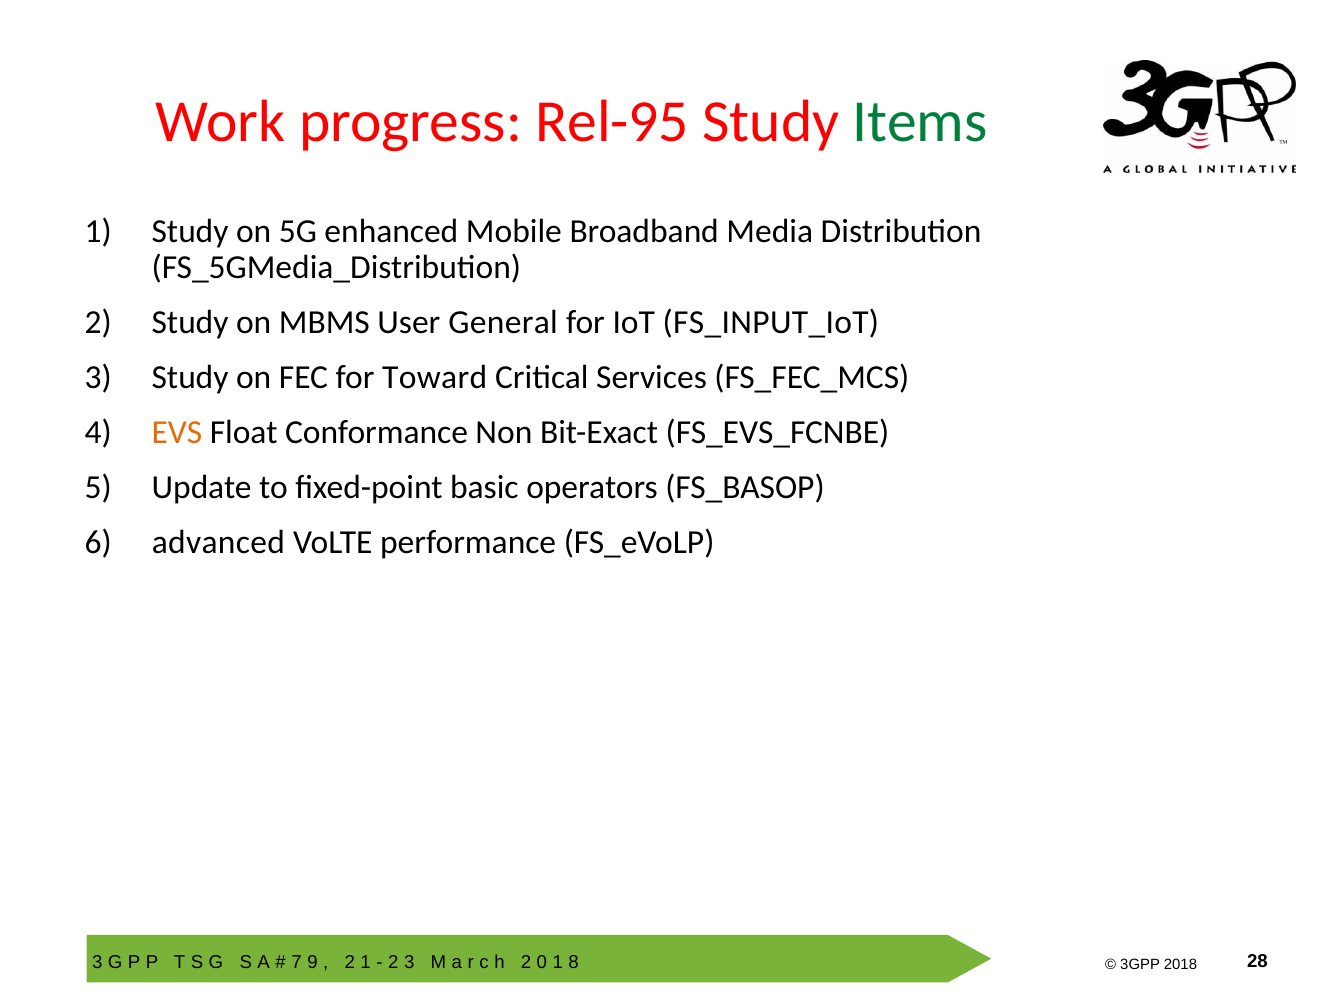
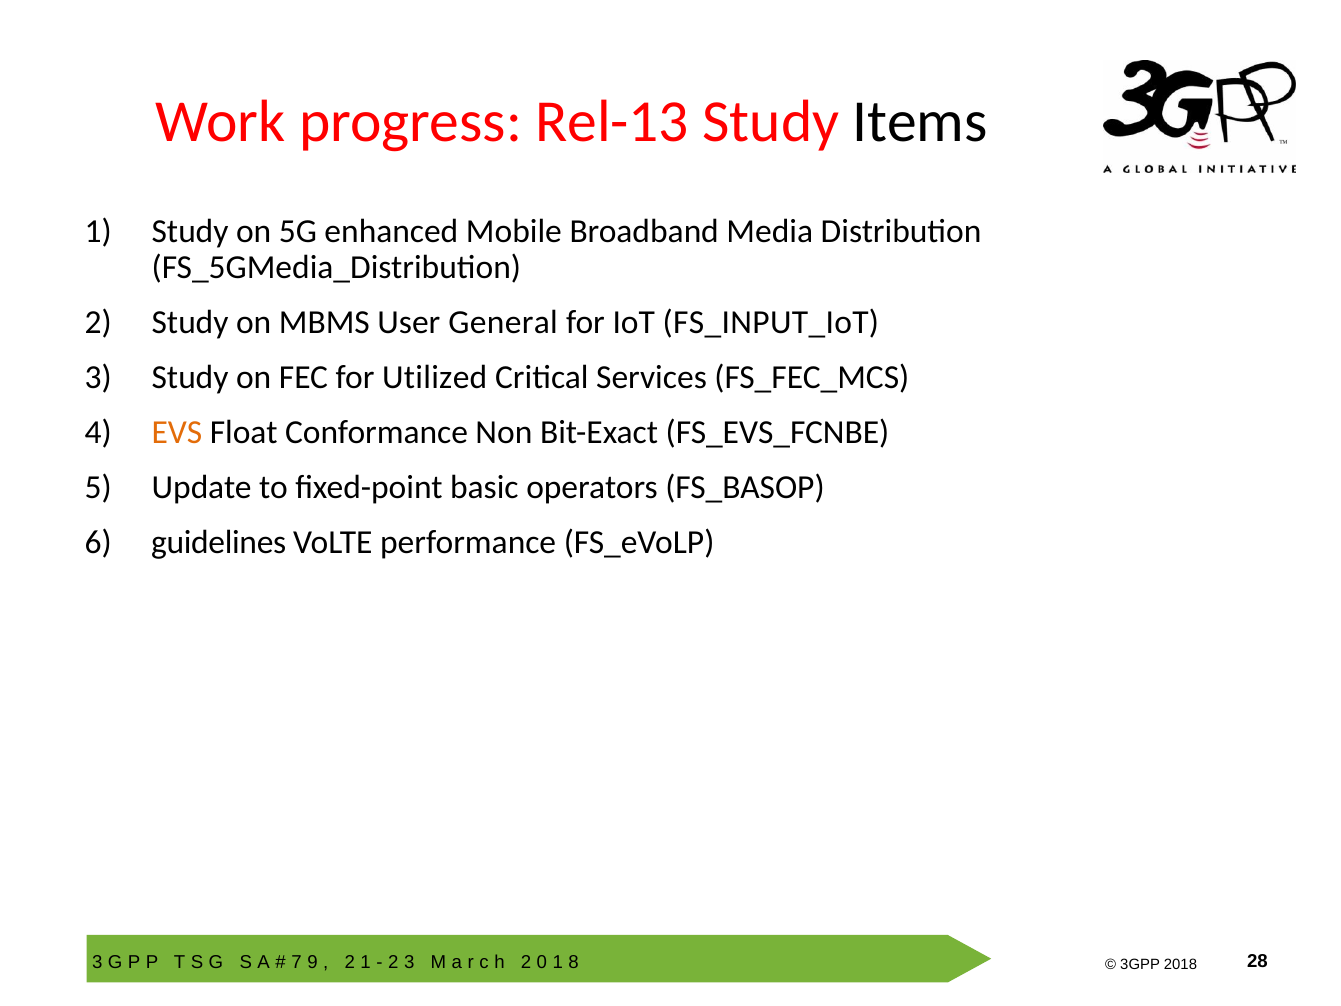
Rel-95: Rel-95 -> Rel-13 (612, 121)
Items colour: green -> black (920, 121)
Toward: Toward -> Utilized (435, 377)
advanced: advanced -> guidelines (219, 542)
